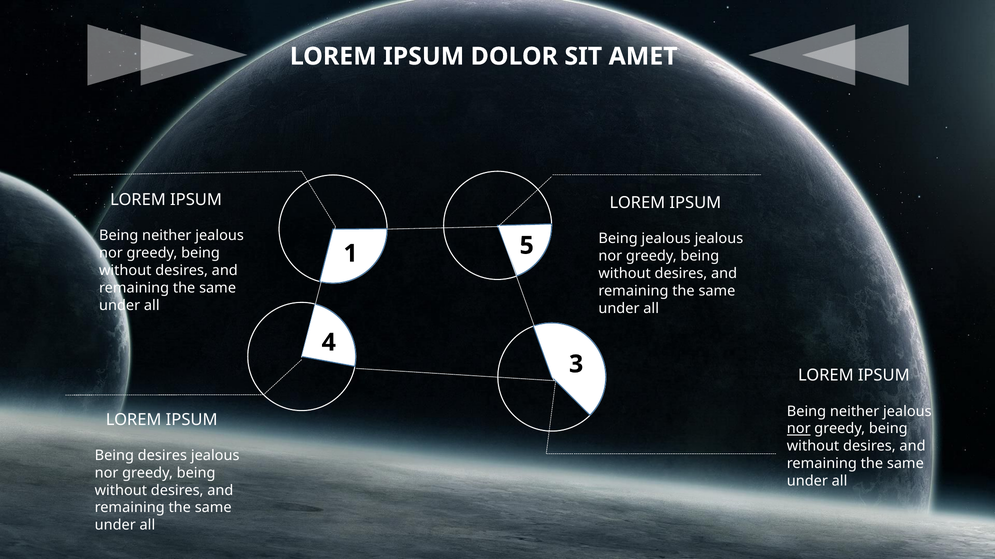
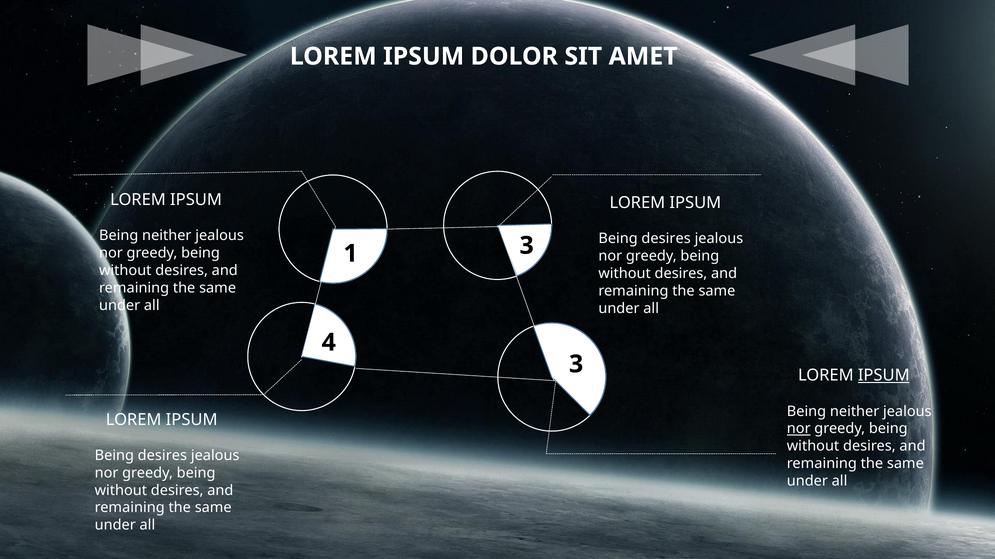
jealous: jealous -> desires (666, 239)
1 5: 5 -> 3 (527, 246)
IPSUM underline: none -> present (884, 376)
